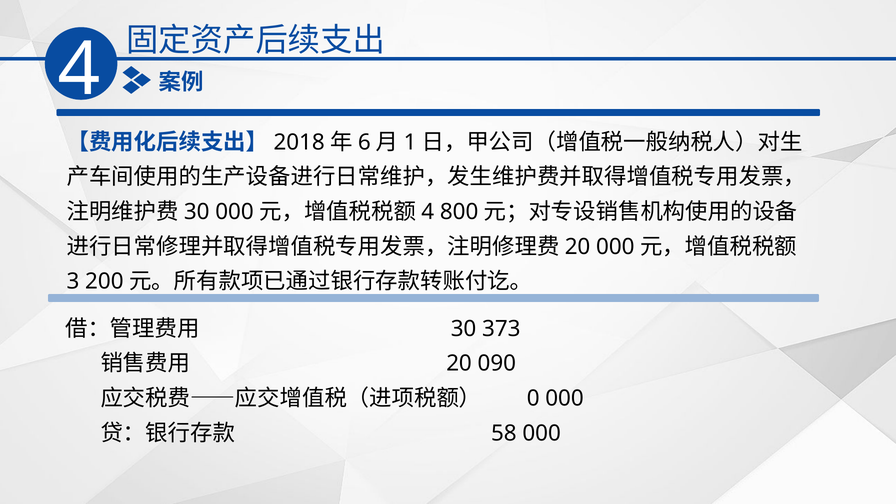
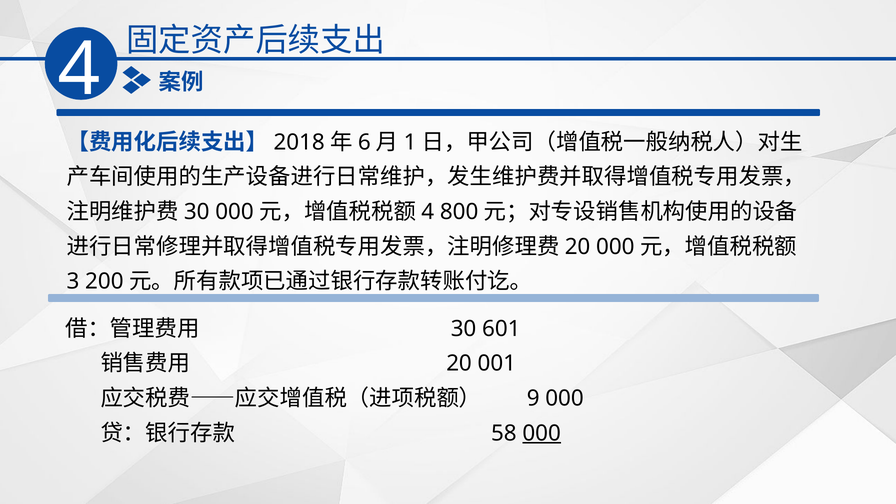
373: 373 -> 601 (501, 329)
090: 090 -> 001 (497, 364)
0: 0 -> 9 (533, 398)
000 underline: none -> present (542, 433)
